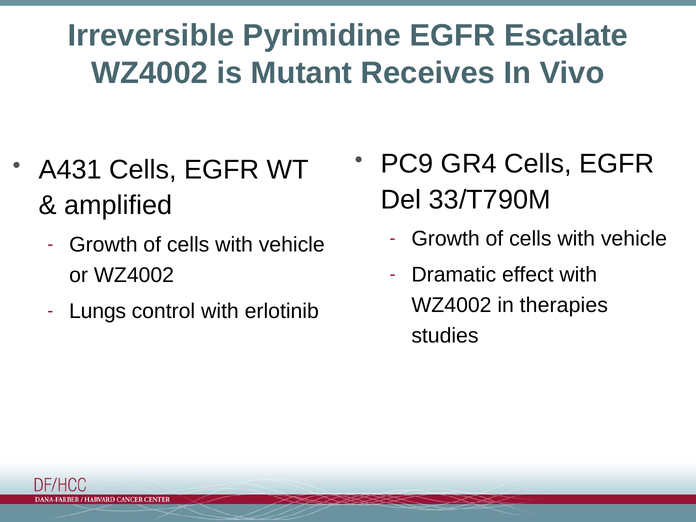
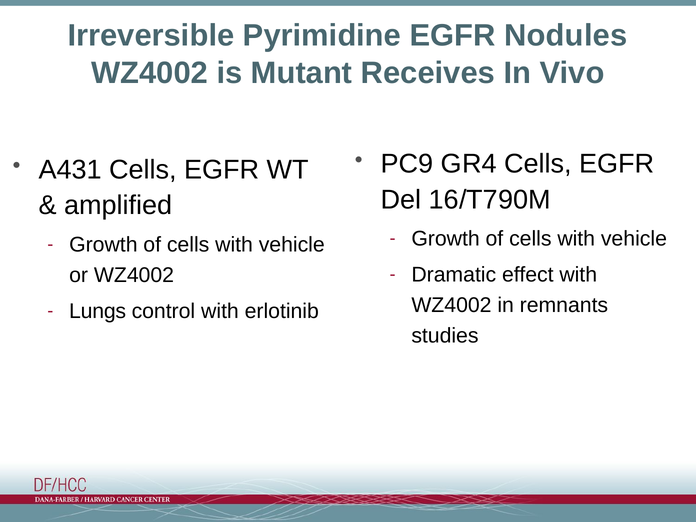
Escalate: Escalate -> Nodules (566, 36)
33/T790M: 33/T790M -> 16/T790M (490, 200)
therapies: therapies -> remnants (564, 305)
